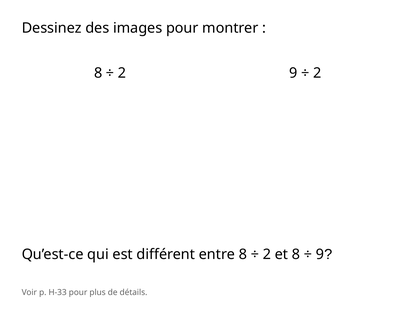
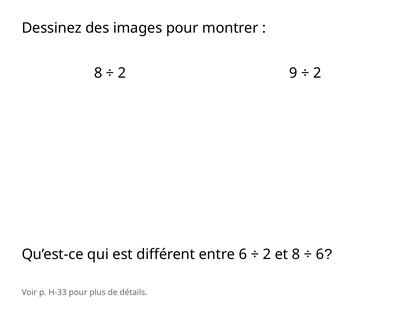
entre 8: 8 -> 6 (243, 254)
9: 9 -> 6 (320, 254)
